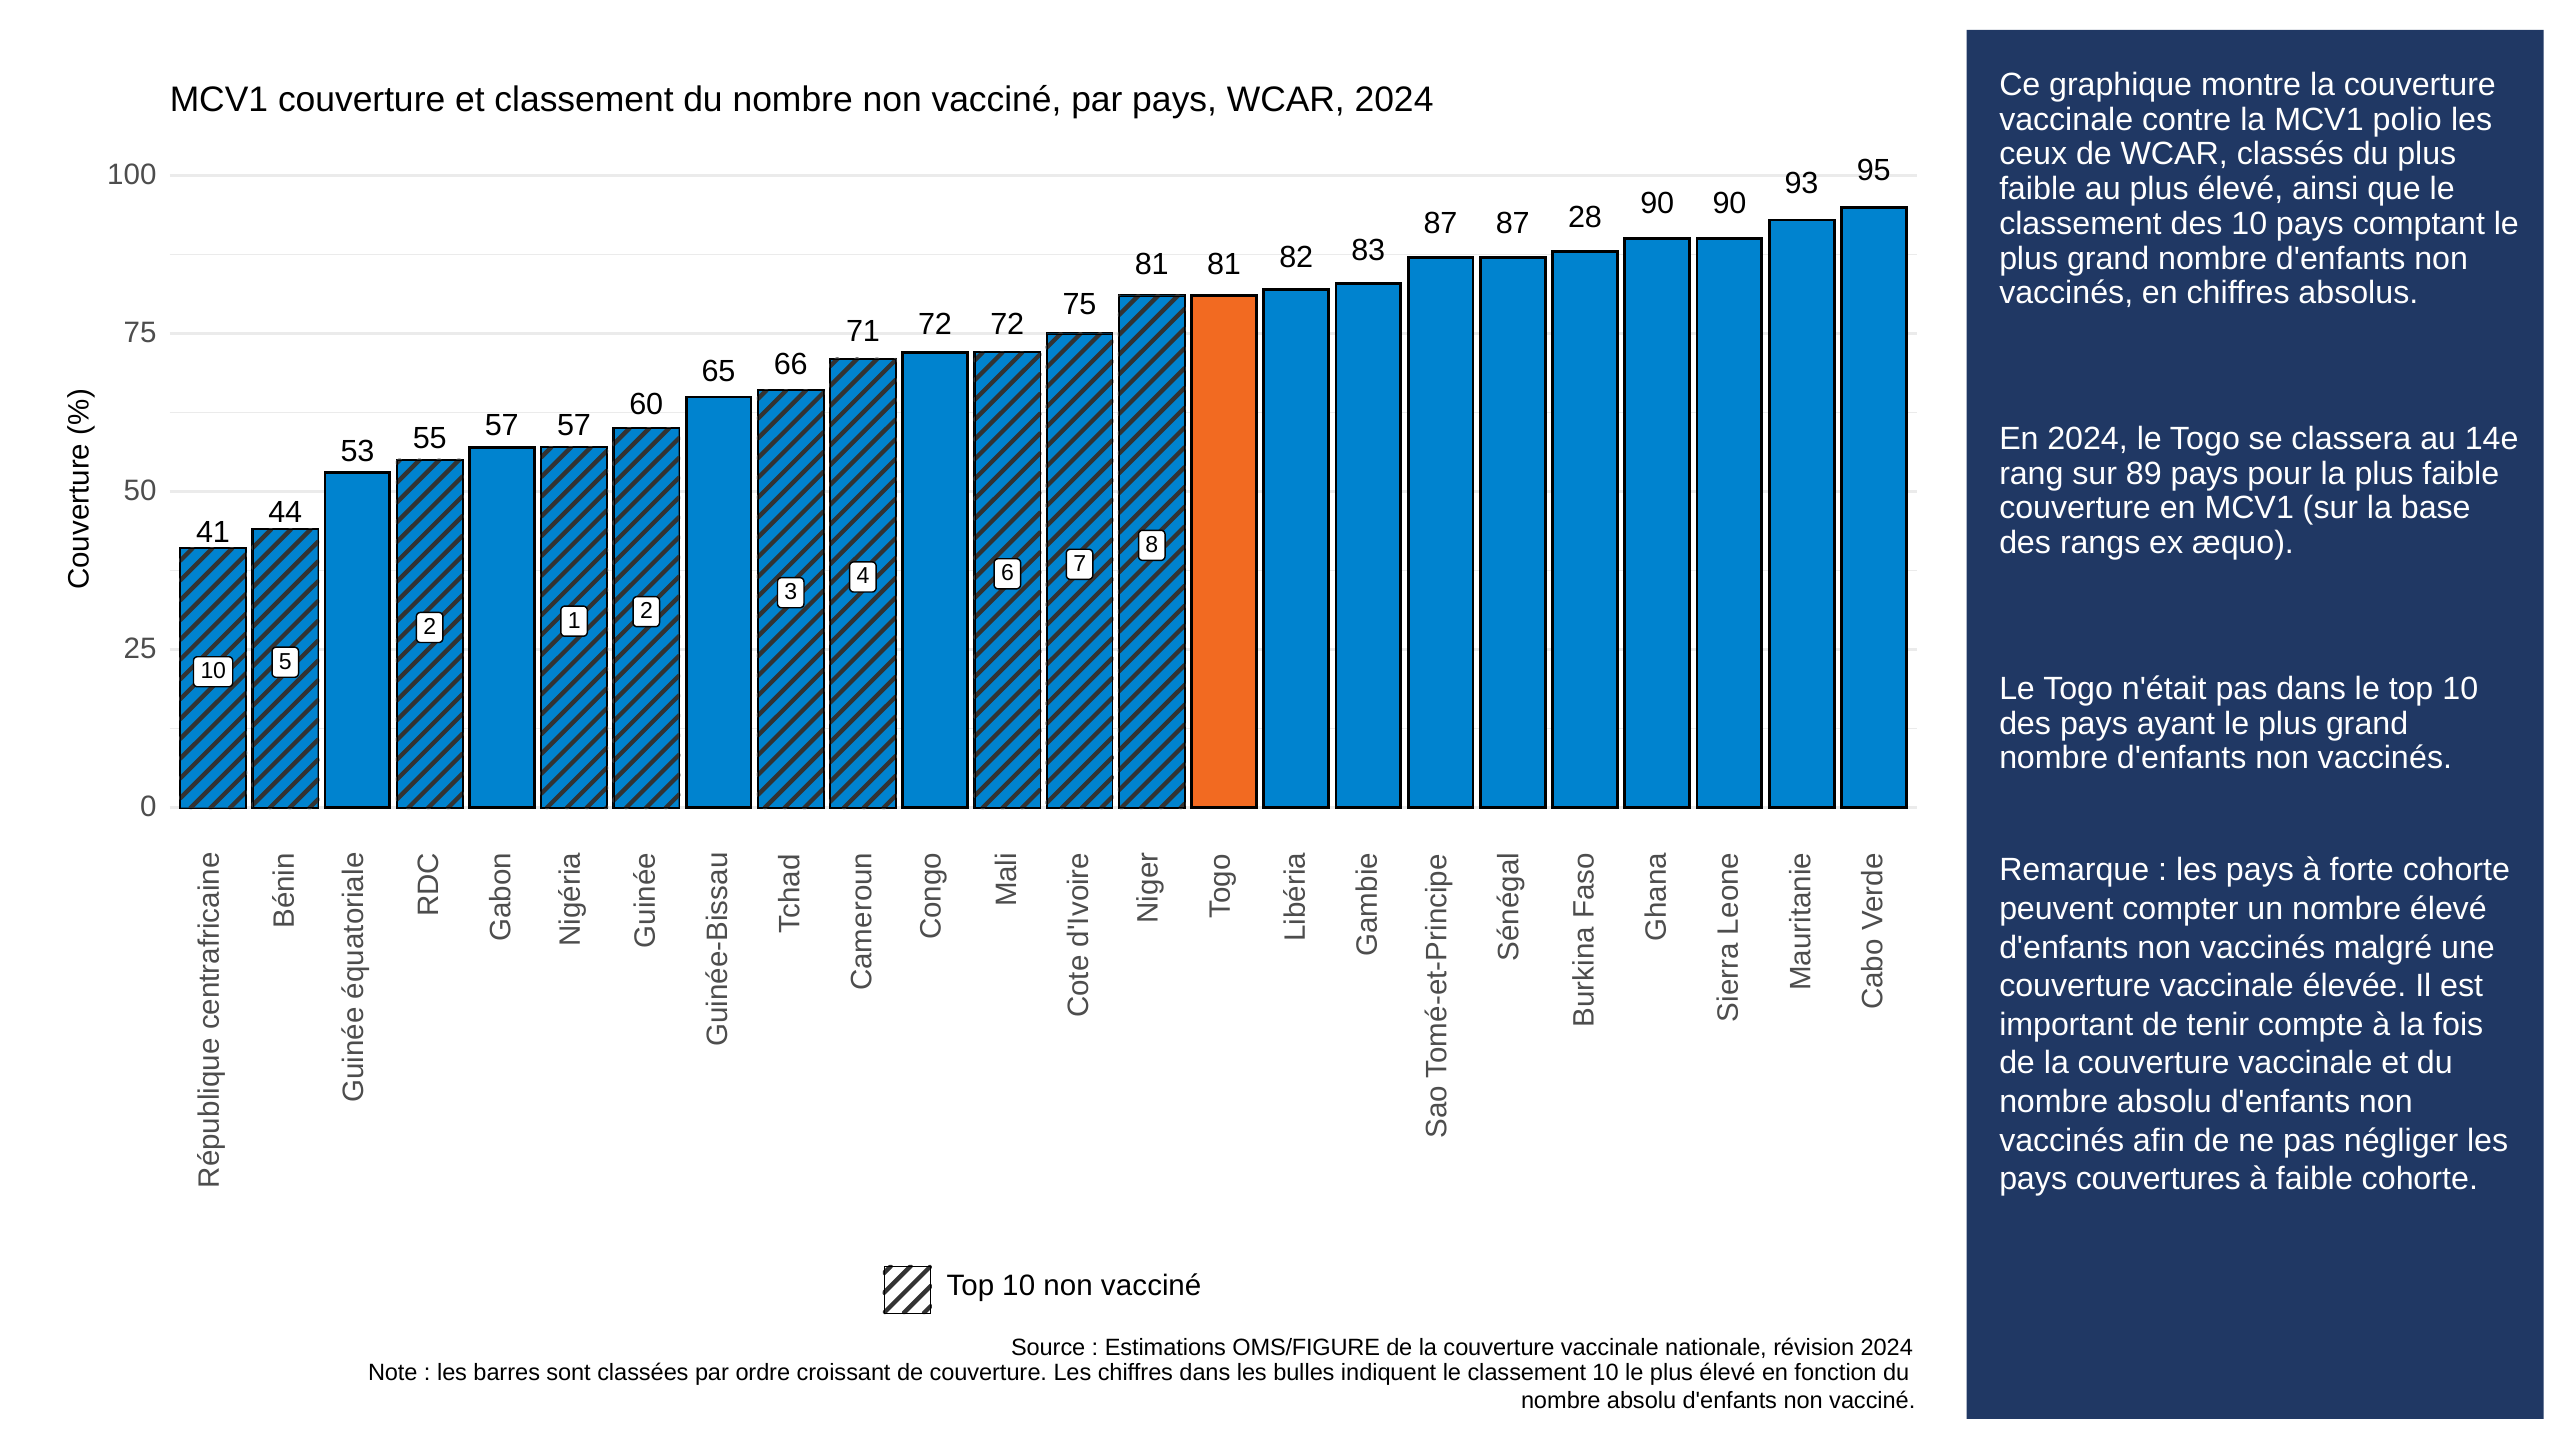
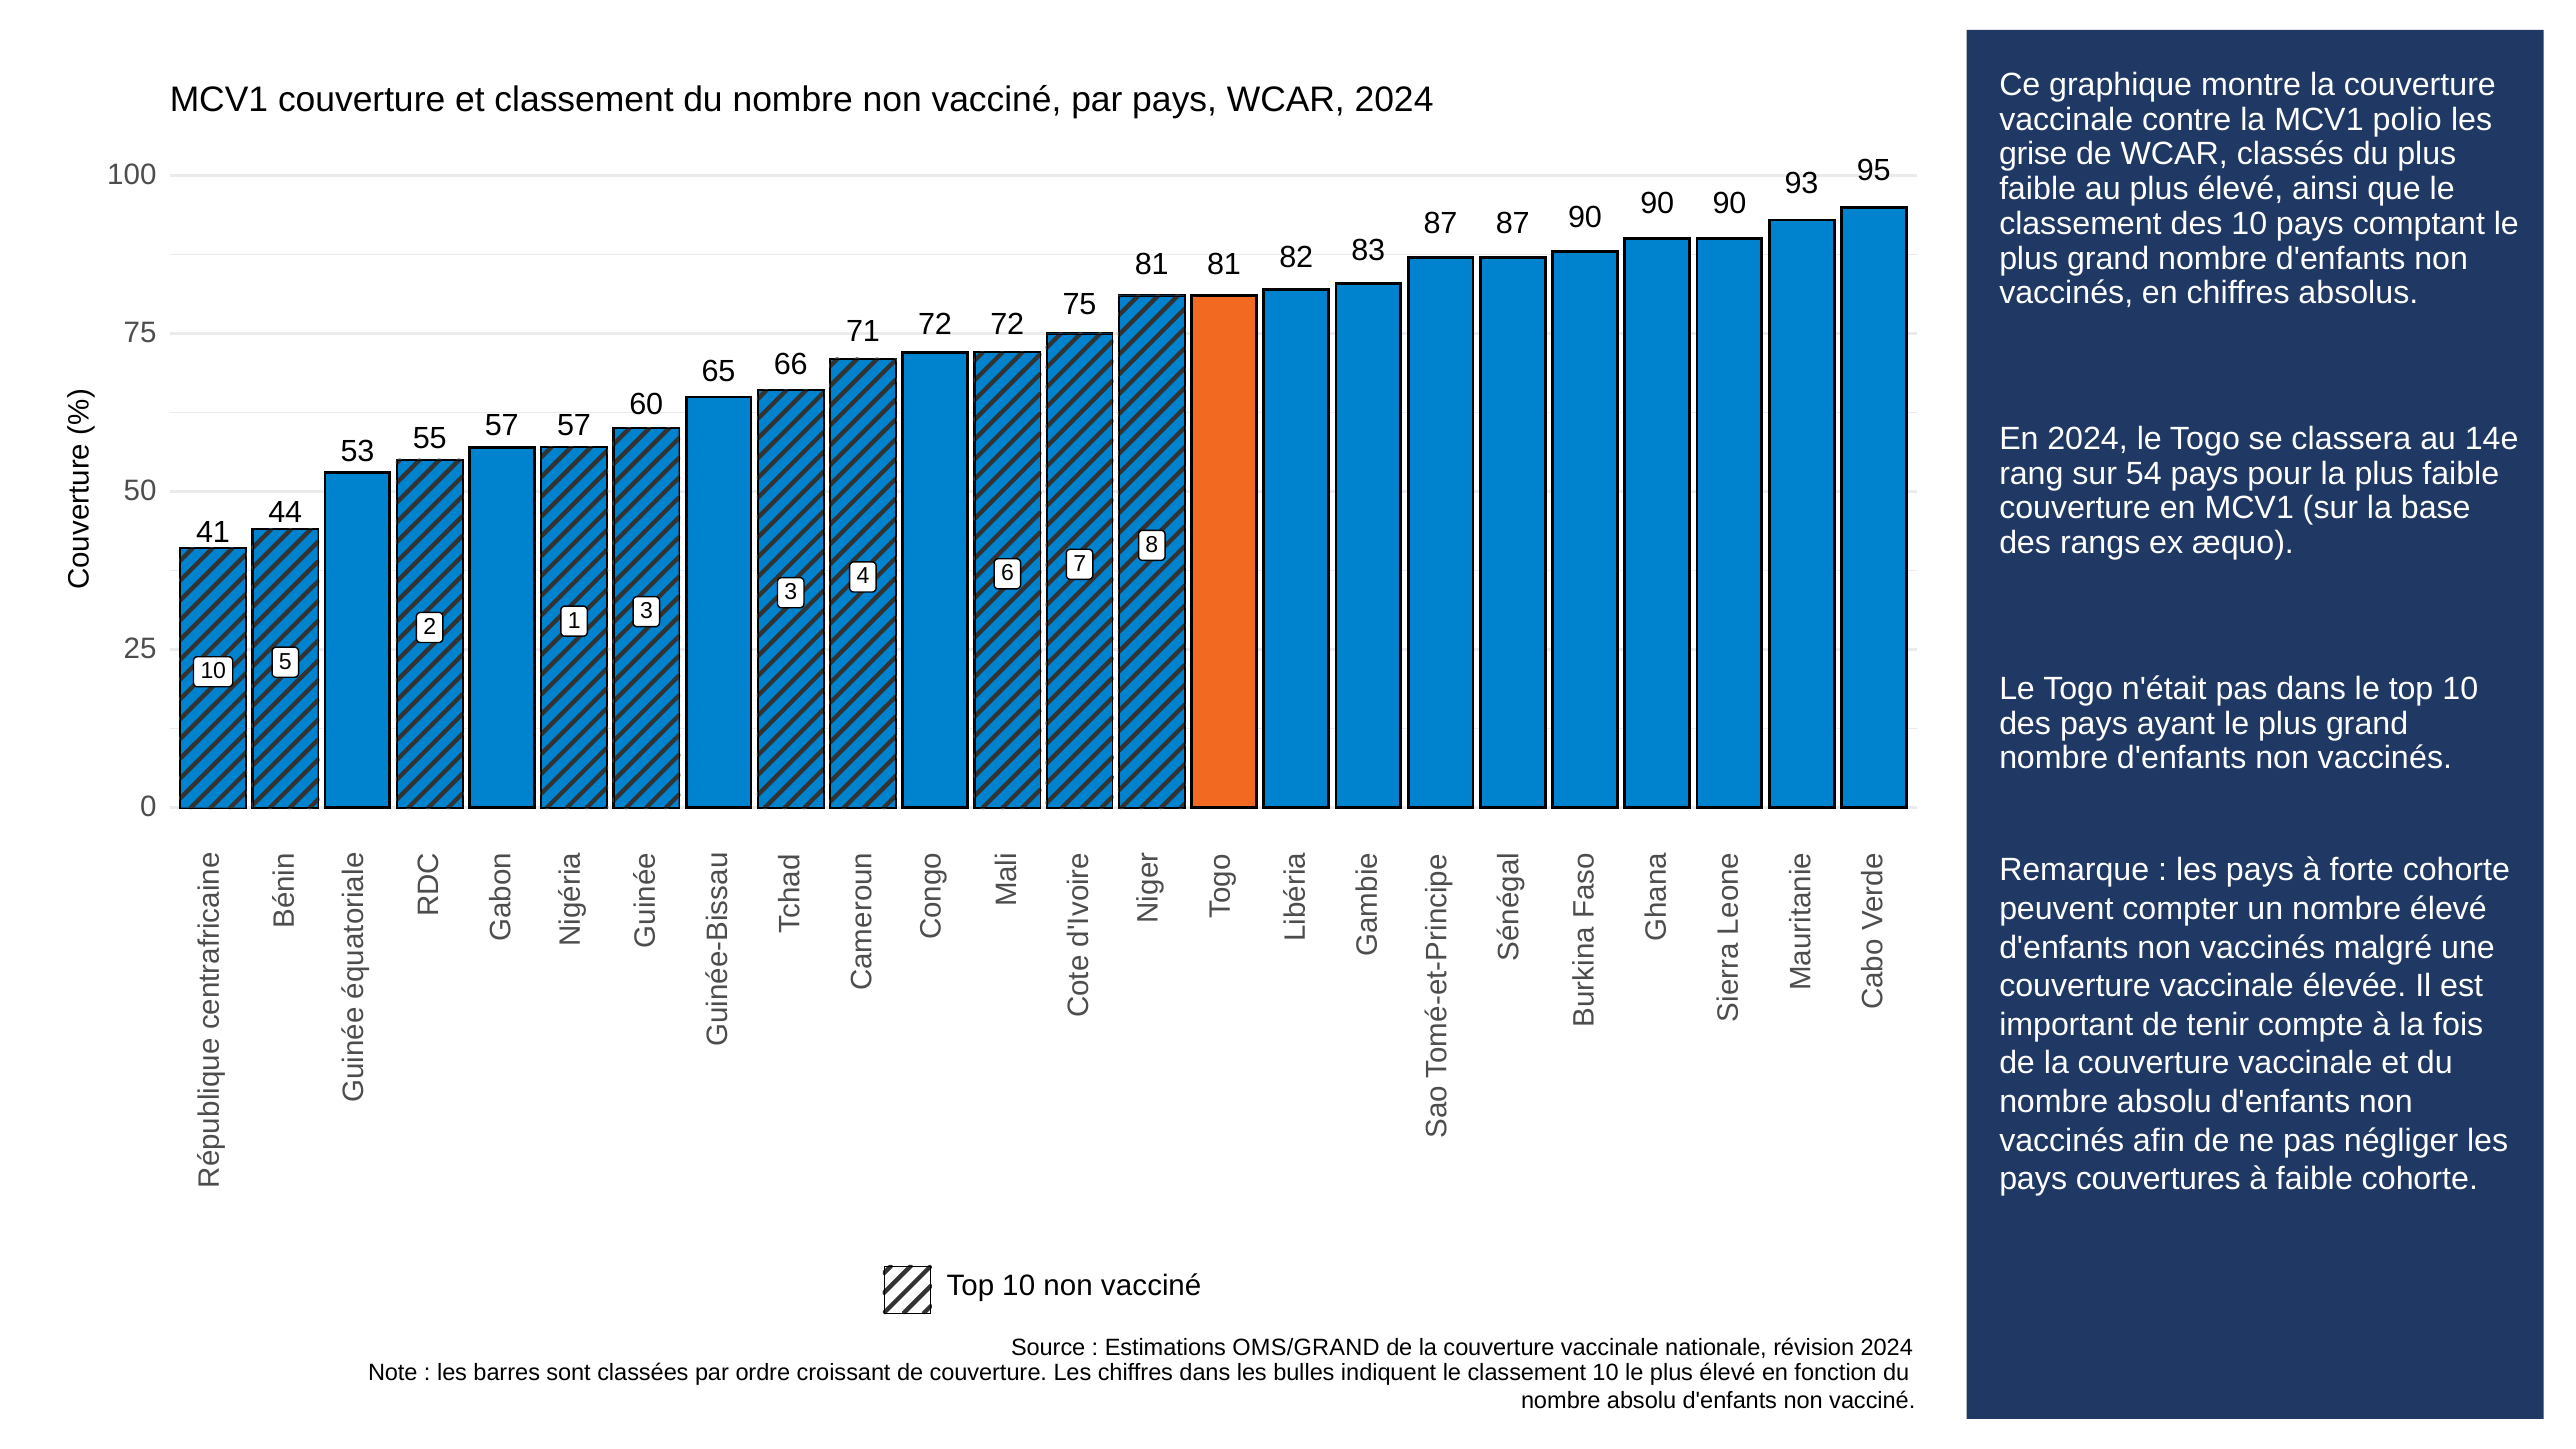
ceux: ceux -> grise (2033, 154)
87 28: 28 -> 90 (1585, 217)
89: 89 -> 54 (2144, 474)
1 2: 2 -> 3 (646, 611)
OMS/FIGURE: OMS/FIGURE -> OMS/GRAND (1306, 1348)
